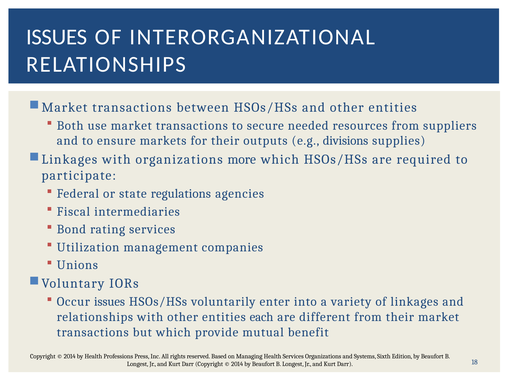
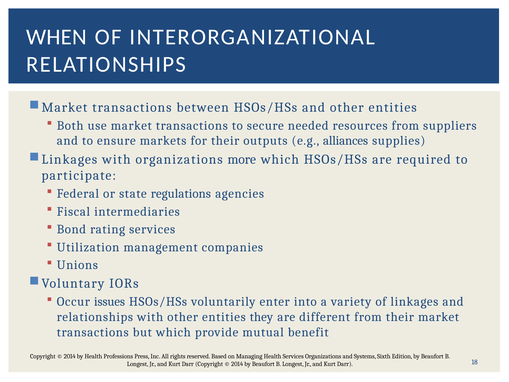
ISSUES: ISSUES -> WHEN (56, 37)
divisions: divisions -> alliances (346, 141)
each: each -> they (261, 317)
